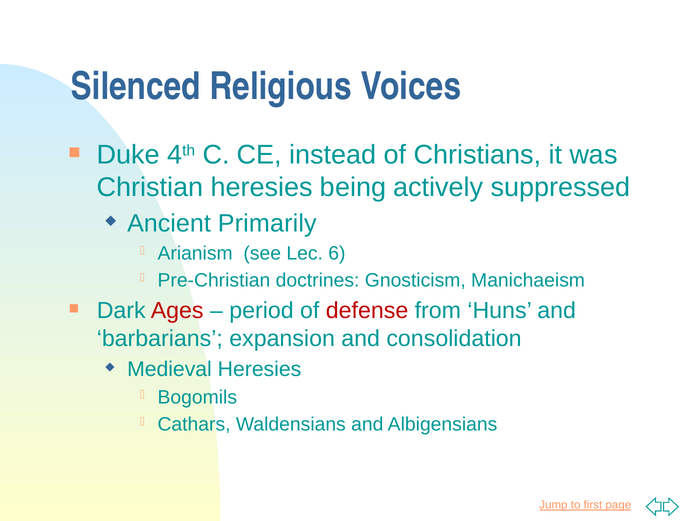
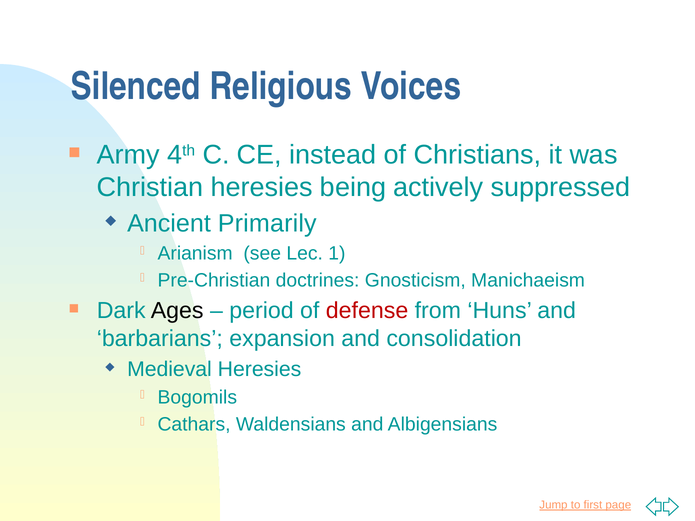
Duke: Duke -> Army (128, 155)
6: 6 -> 1 (337, 254)
Ages colour: red -> black (177, 311)
